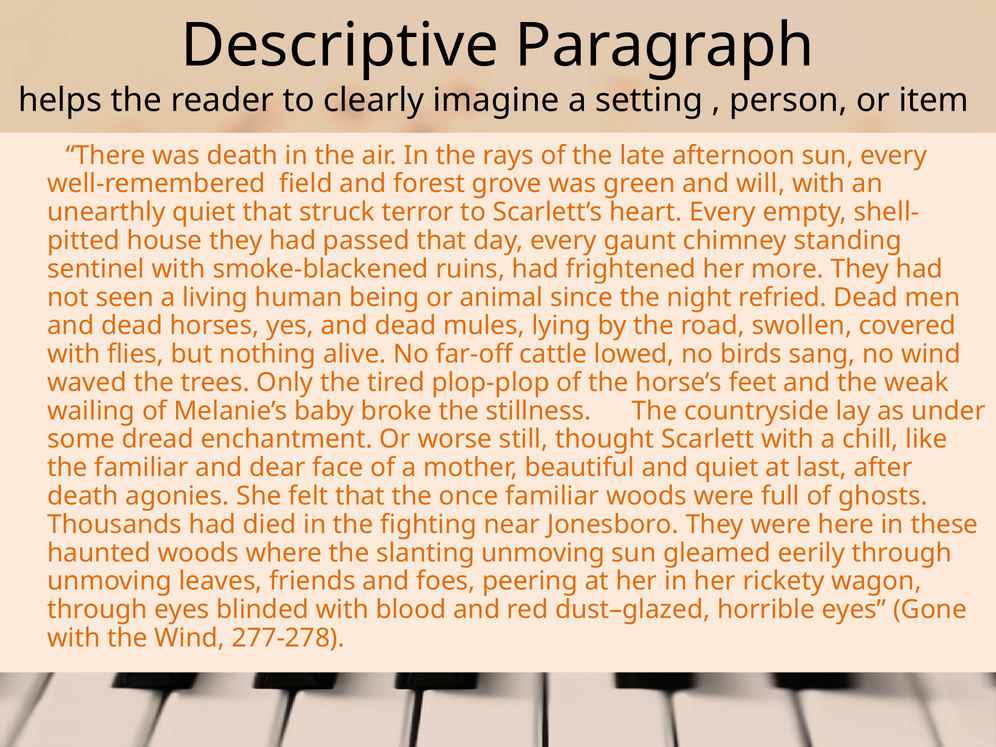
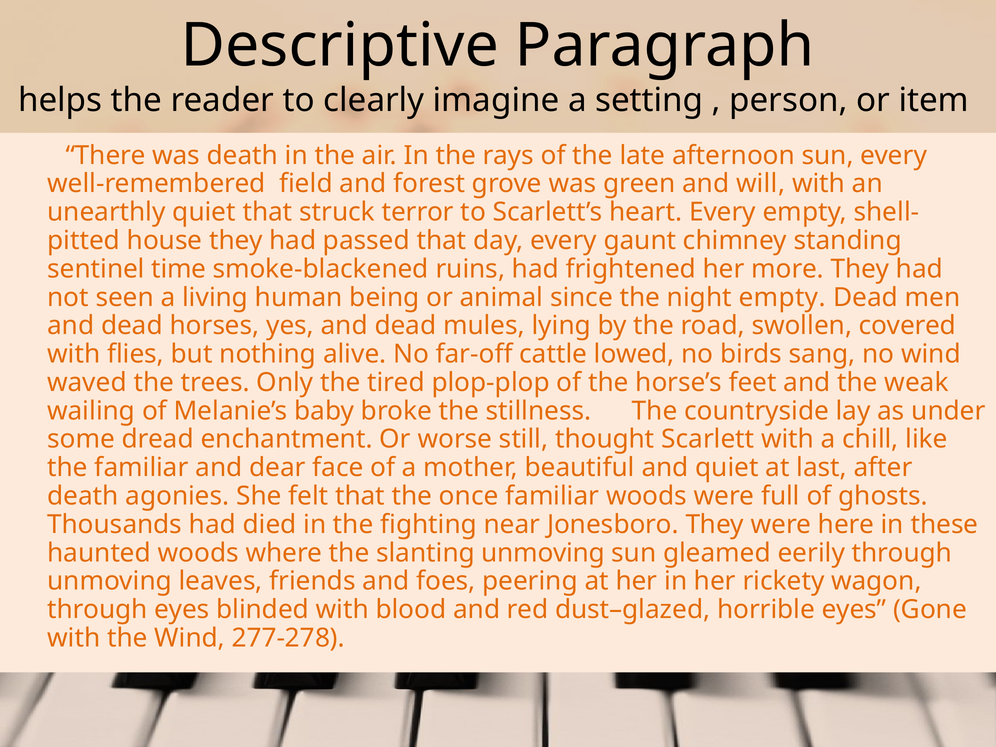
sentinel with: with -> time (179, 269)
night refried: refried -> empty (782, 297)
